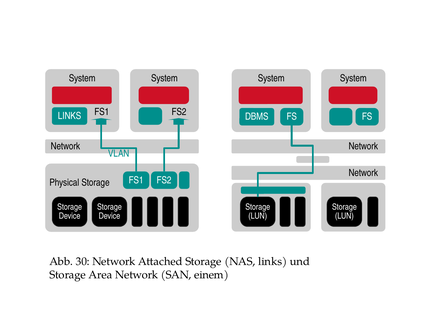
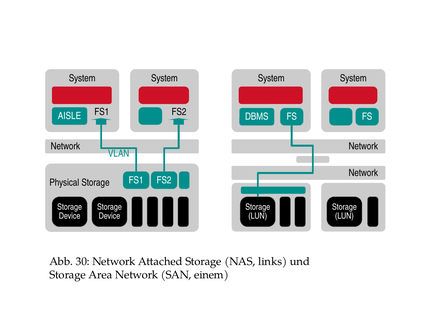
LINKS: LINKS -> AISLE (69, 116)
